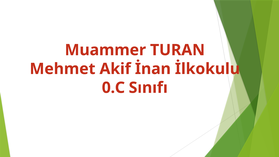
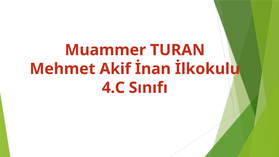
0.C: 0.C -> 4.C (113, 88)
